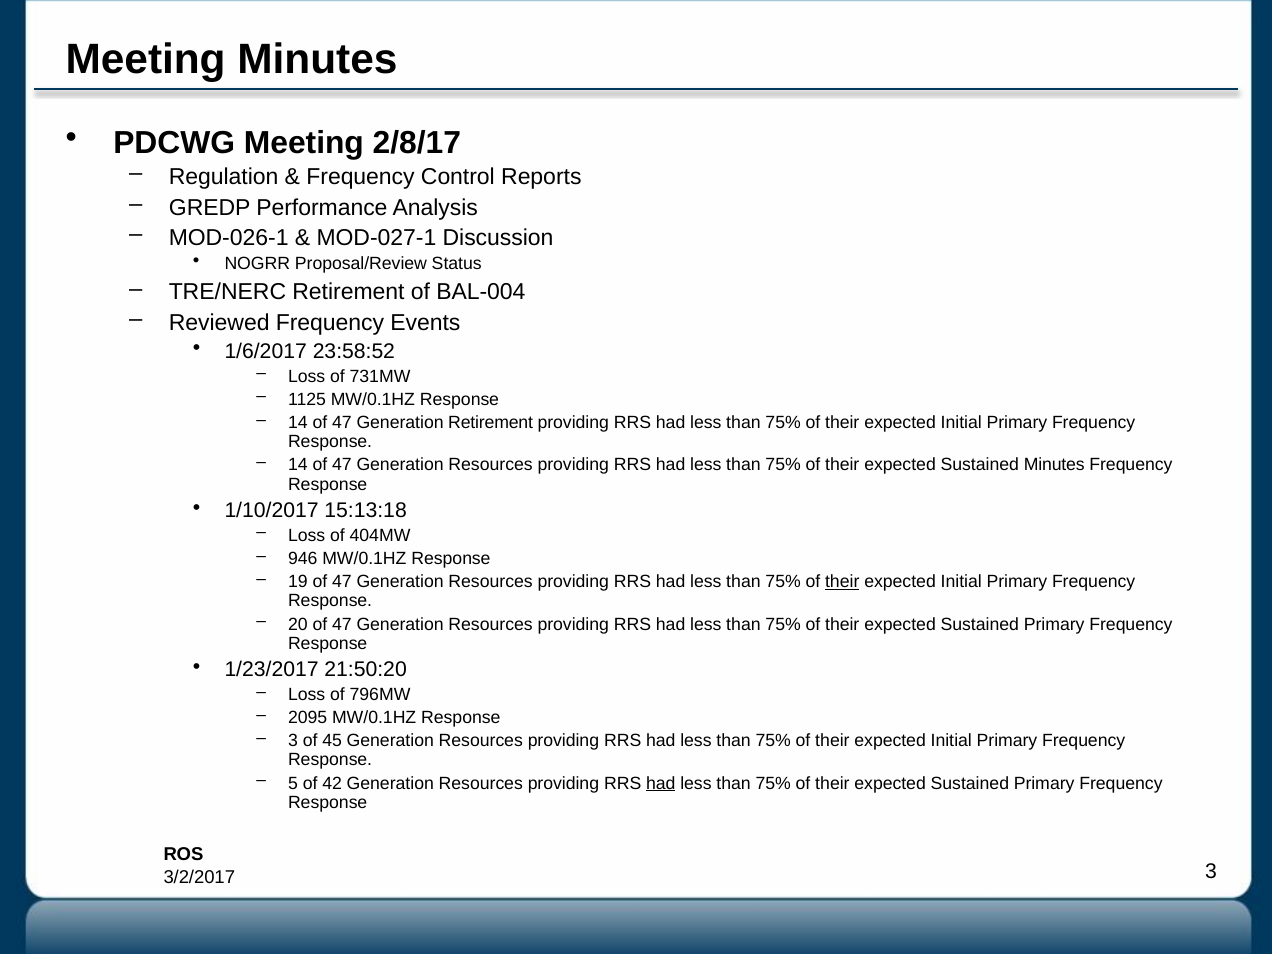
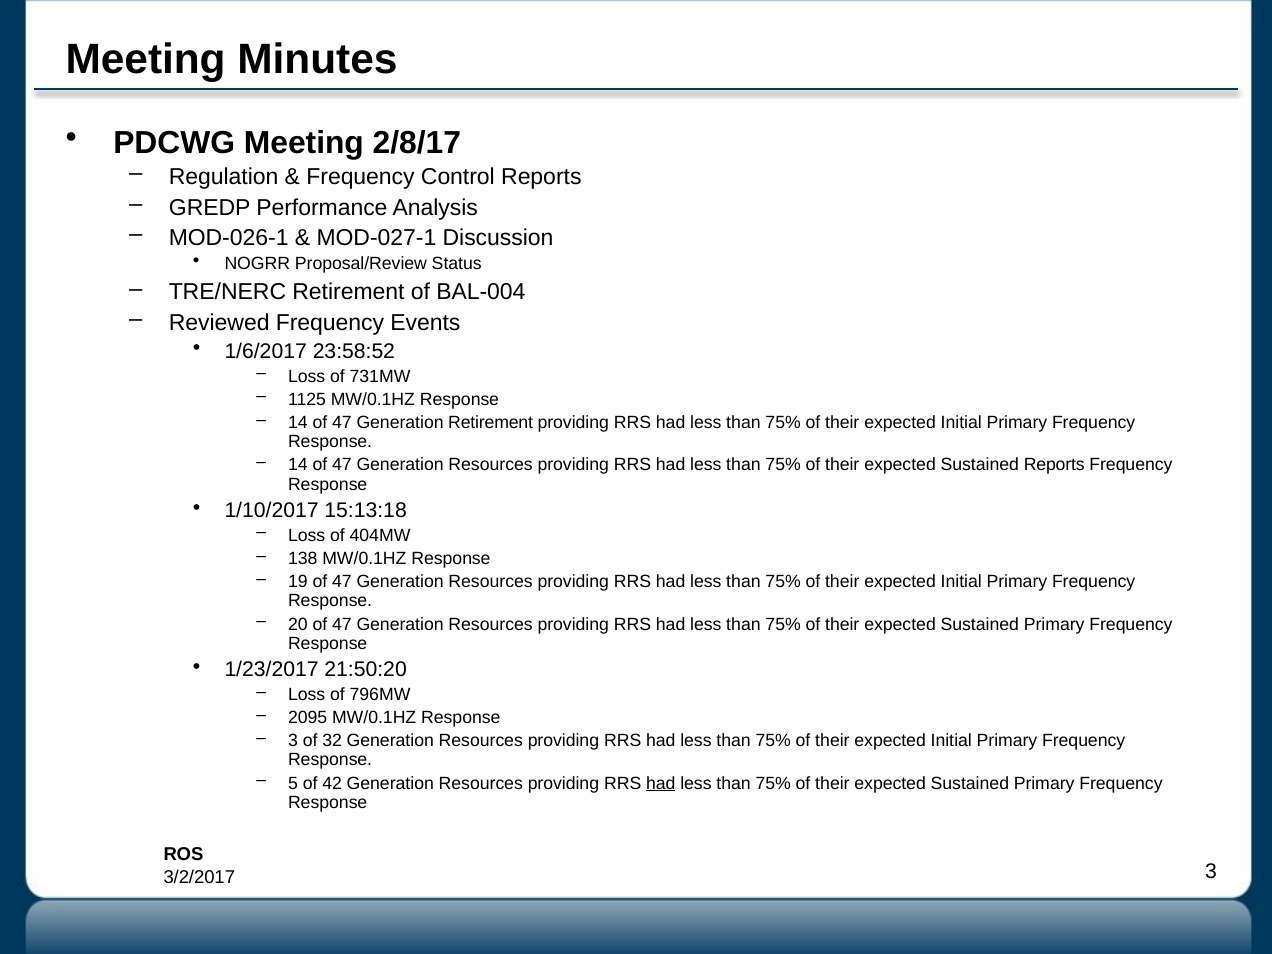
Sustained Minutes: Minutes -> Reports (1054, 465)
946: 946 -> 138 (303, 559)
their underline: present -> none (842, 582)
45: 45 -> 32 (332, 741)
